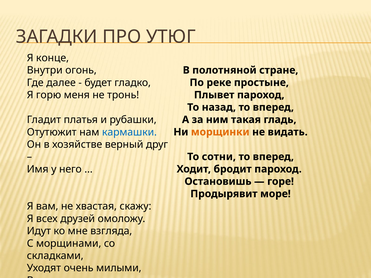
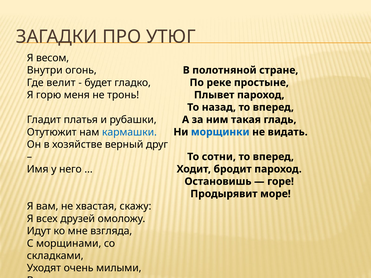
конце: конце -> весом (53, 58)
далее: далее -> велит (61, 83)
морщинки colour: orange -> blue (220, 132)
